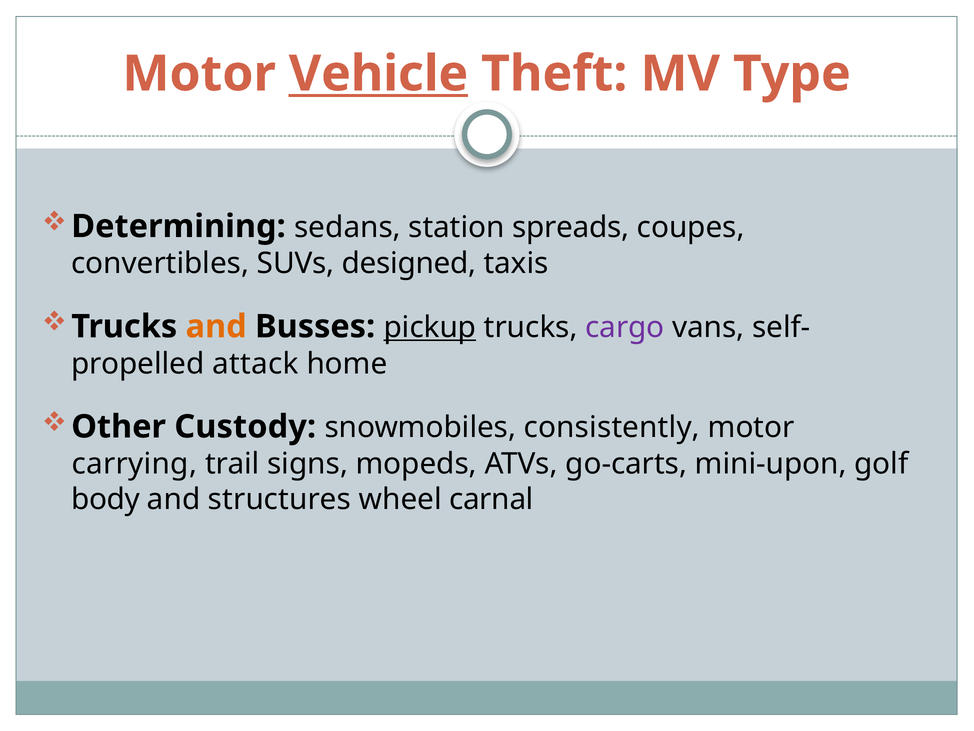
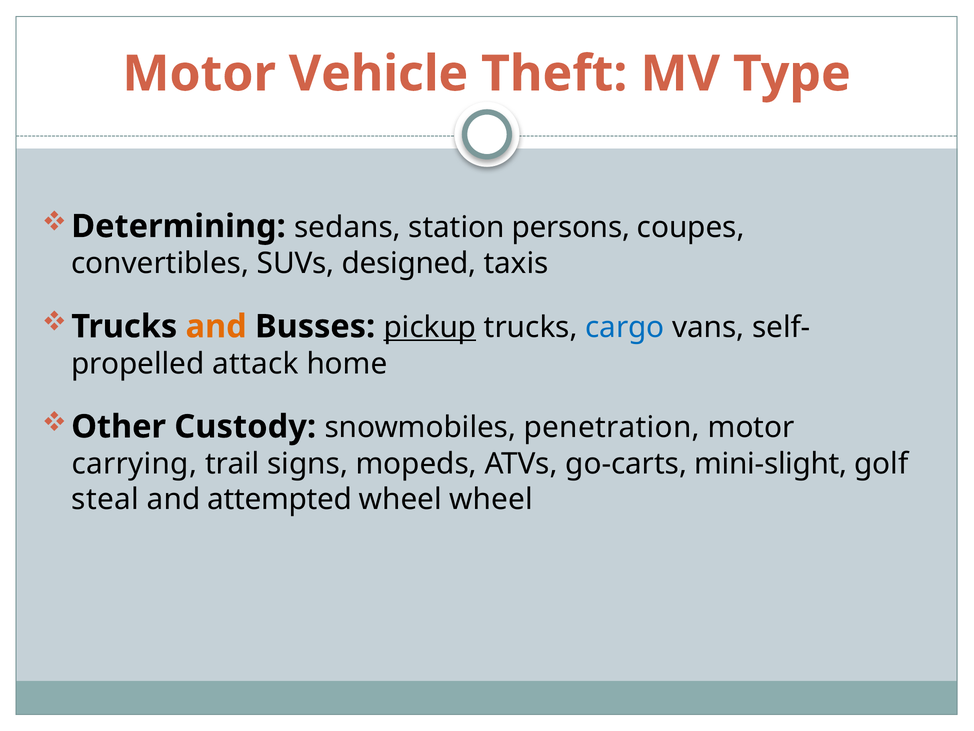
Vehicle underline: present -> none (378, 74)
spreads: spreads -> persons (571, 227)
cargo colour: purple -> blue (625, 327)
consistently: consistently -> penetration (612, 427)
mini-upon: mini-upon -> mini-slight (771, 464)
body: body -> steal (105, 499)
structures: structures -> attempted (280, 499)
wheel carnal: carnal -> wheel (491, 499)
